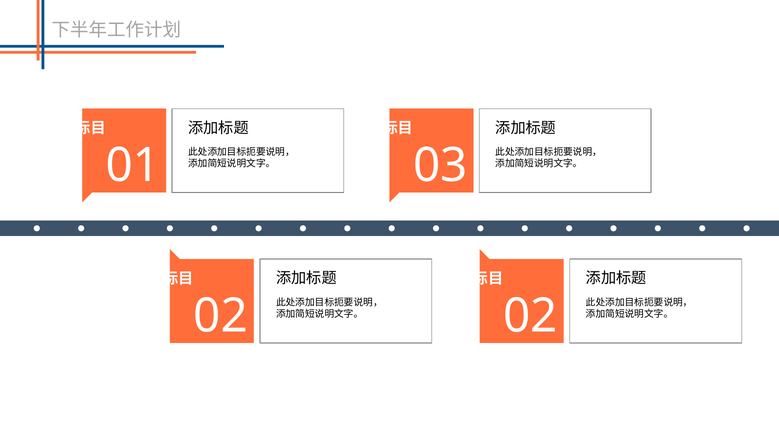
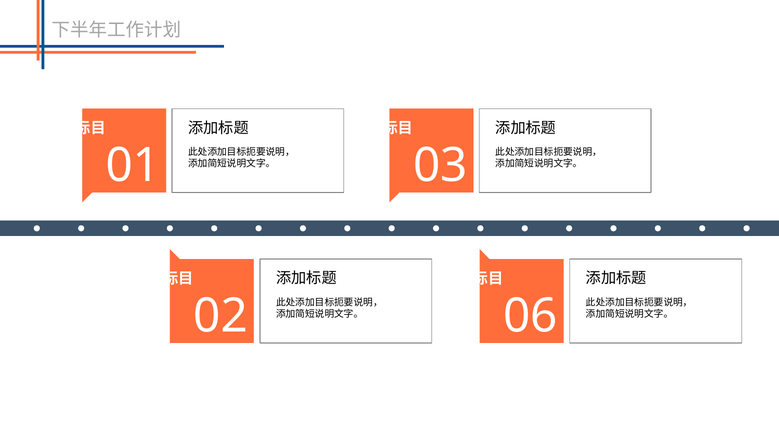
02: 02 -> 06 (530, 316)
